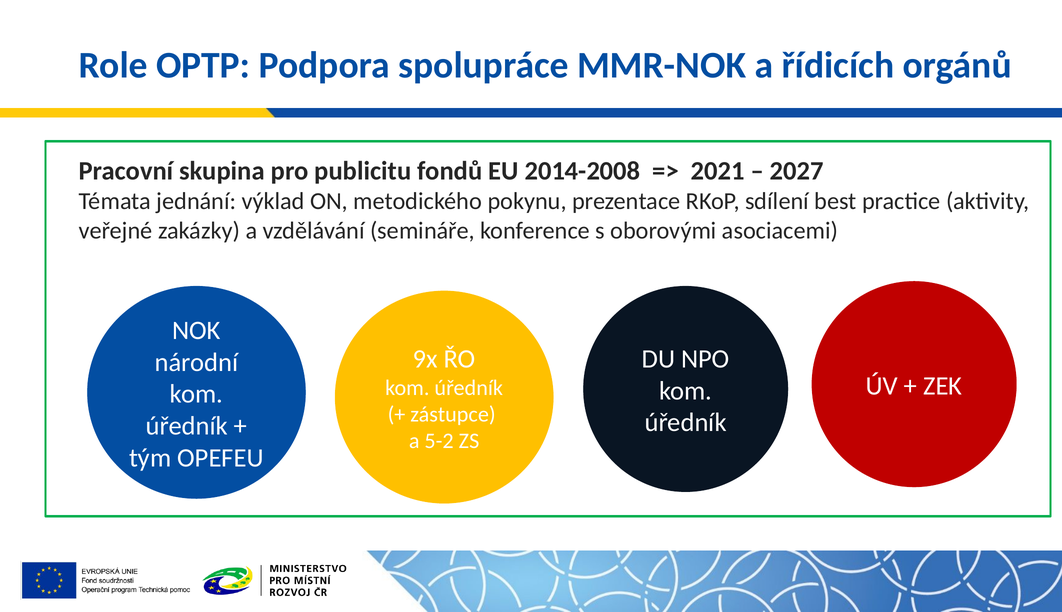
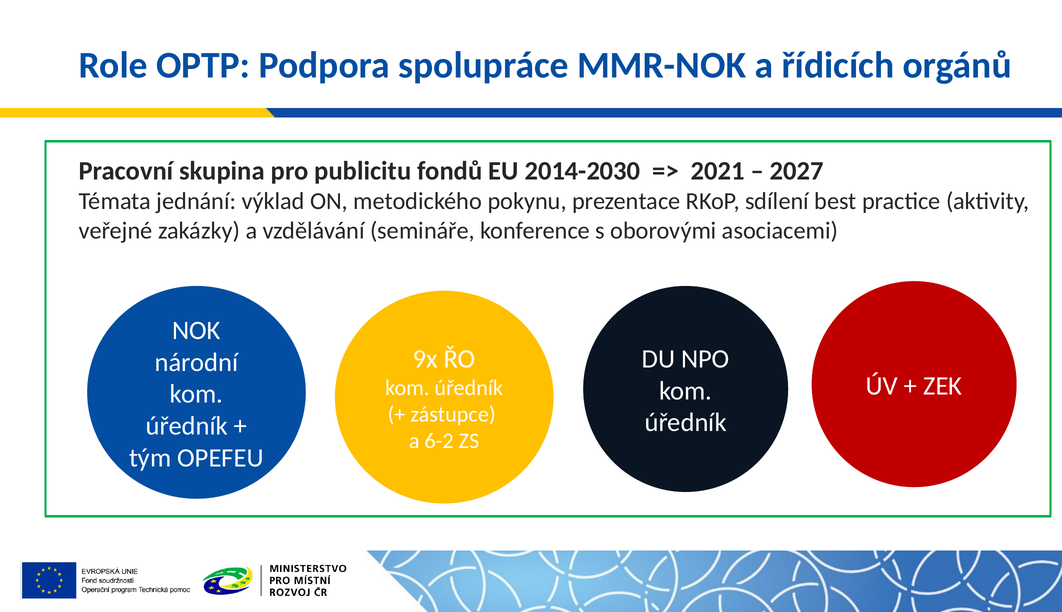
2014-2008: 2014-2008 -> 2014-2030 (582, 171)
5-2: 5-2 -> 6-2 (439, 441)
